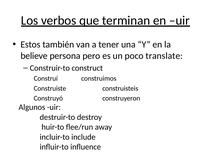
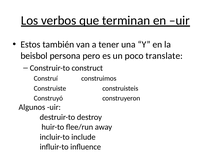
believe: believe -> beisbol (34, 56)
